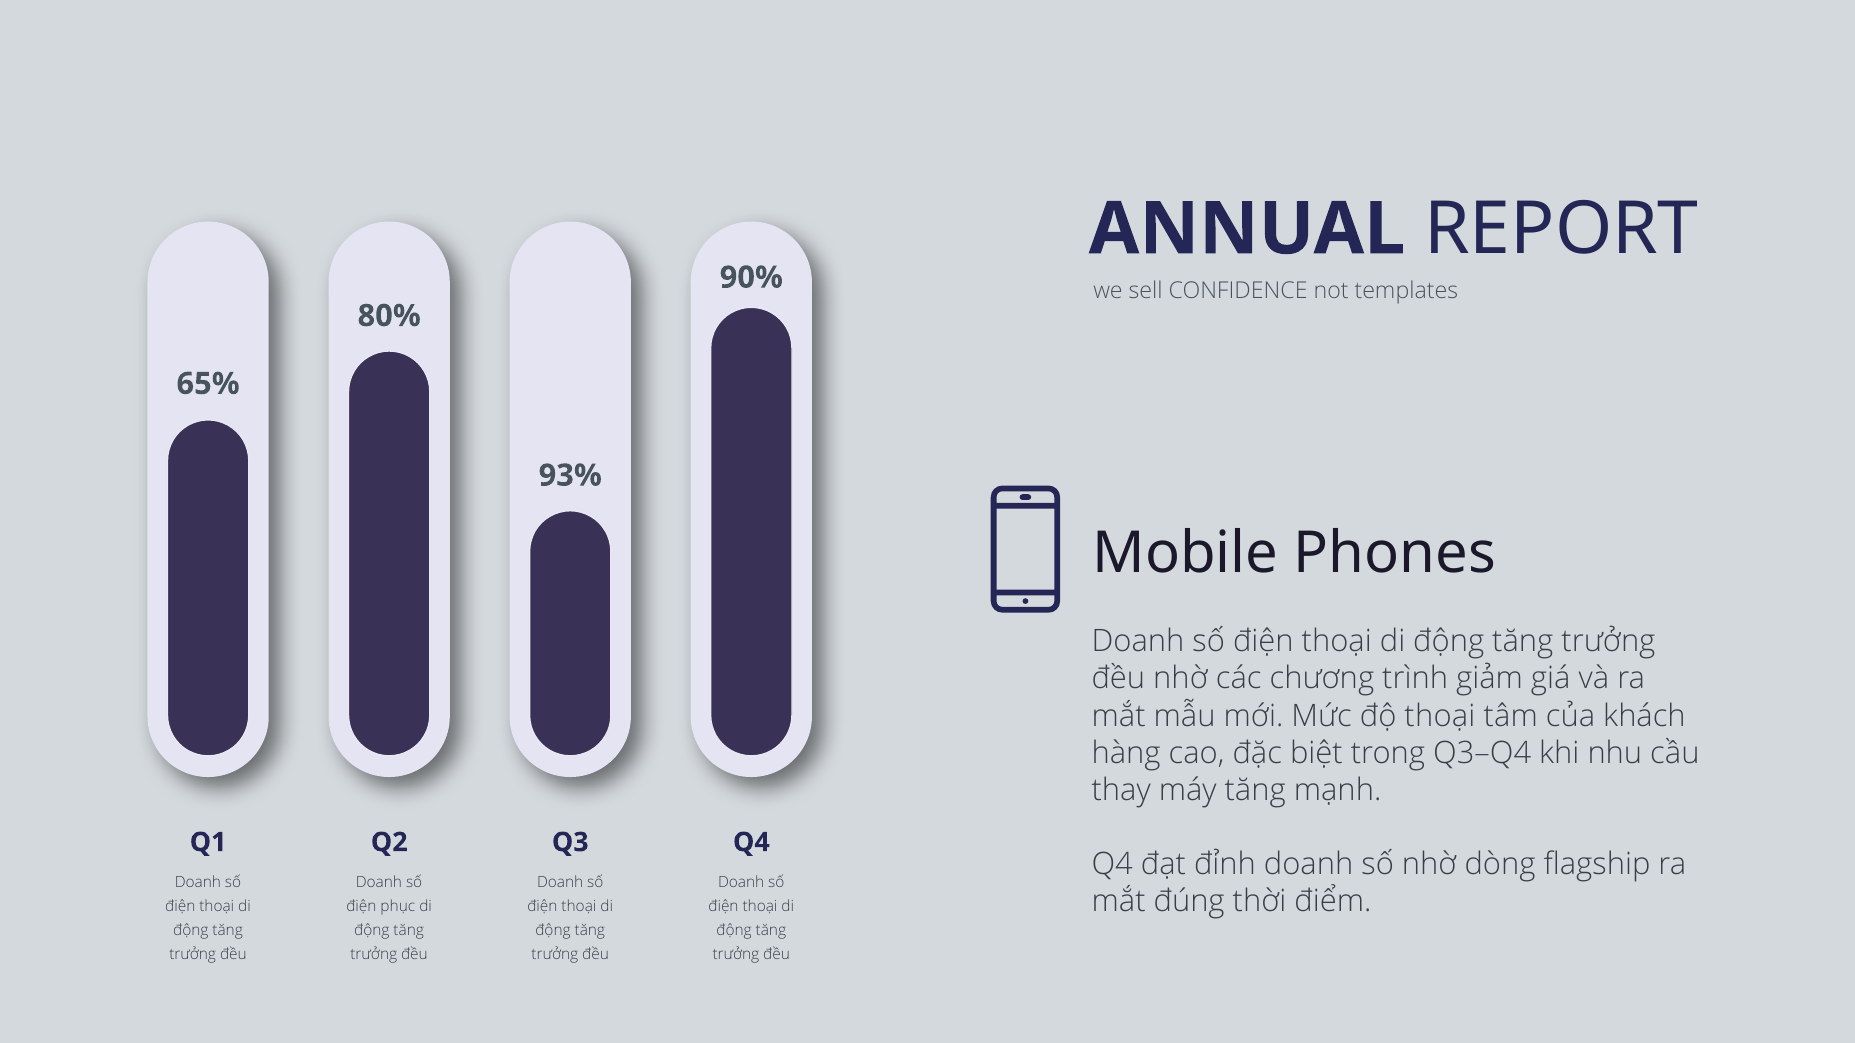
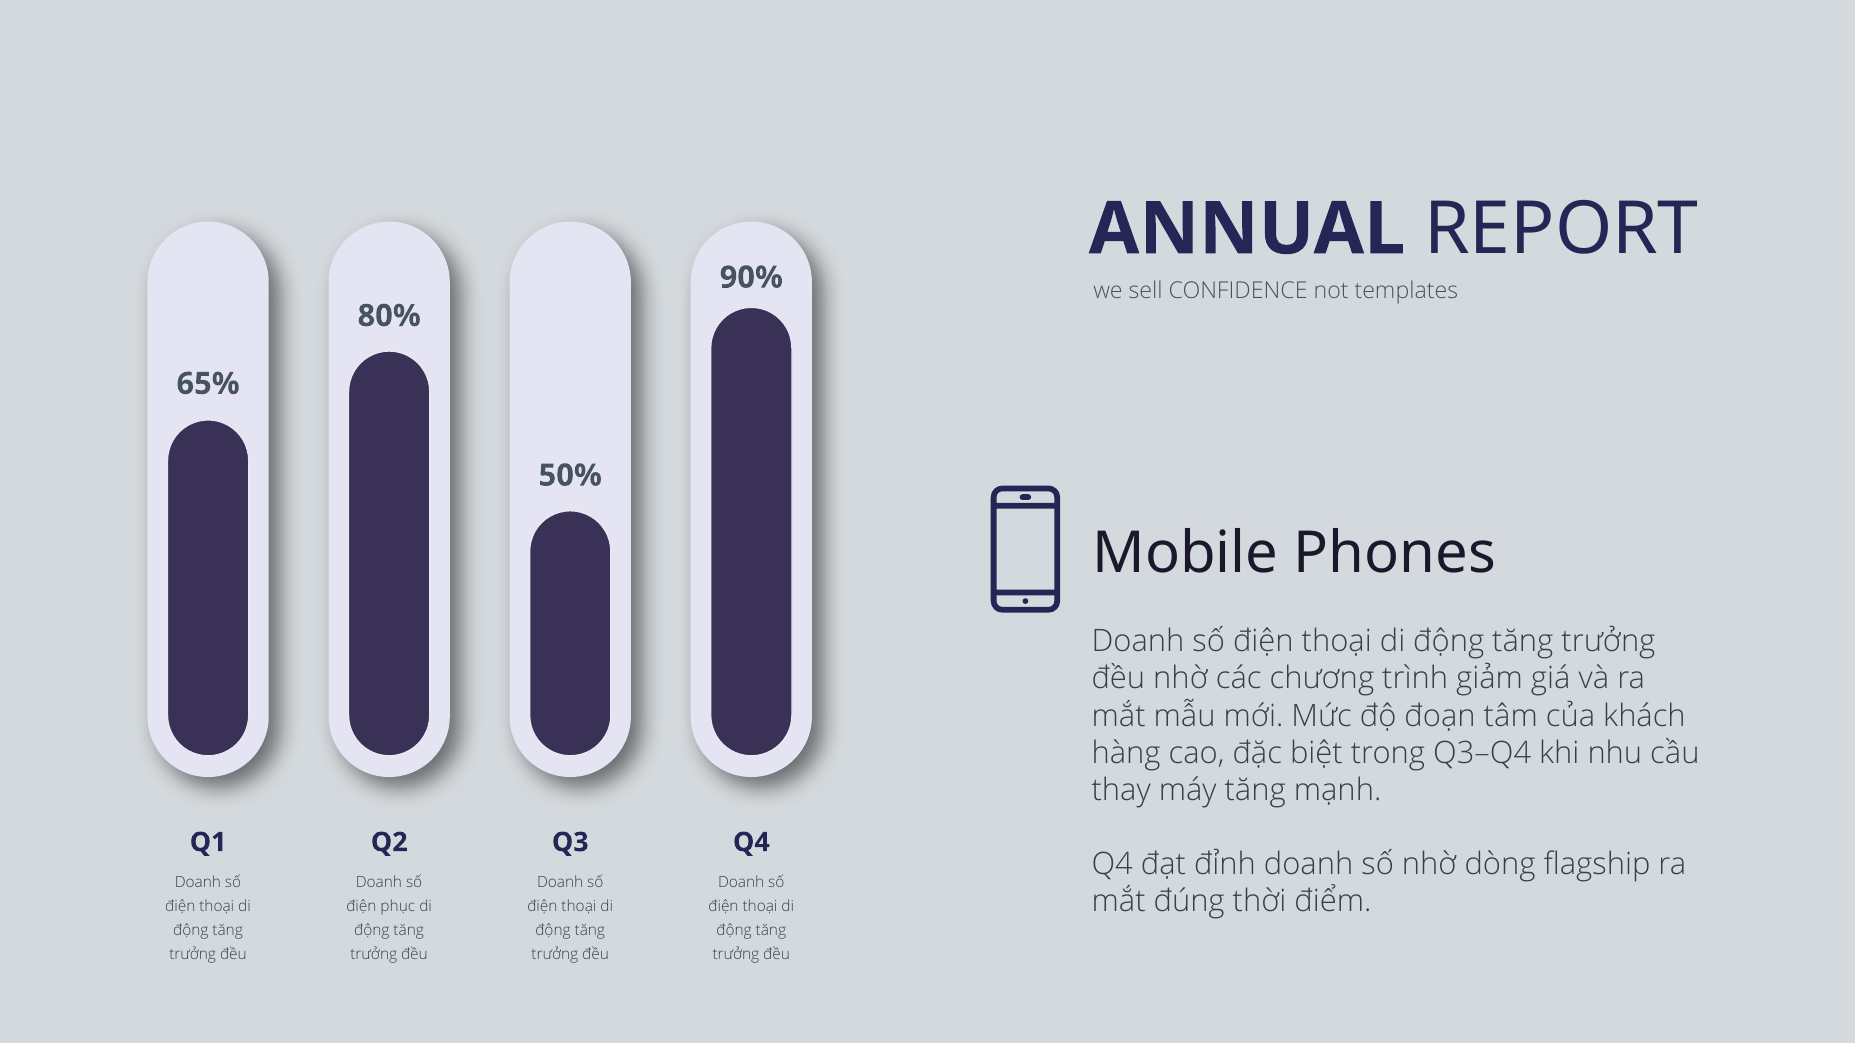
93%: 93% -> 50% (570, 476)
độ thoại: thoại -> đoạn (1440, 716)
